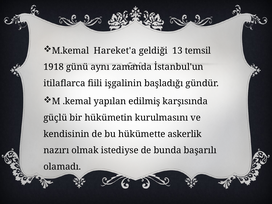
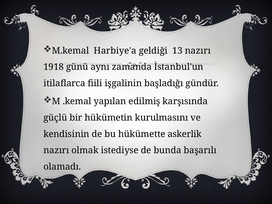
Hareket'a: Hareket'a -> Harbiye'a (115, 51)
13 temsil: temsil -> nazırı (198, 51)
